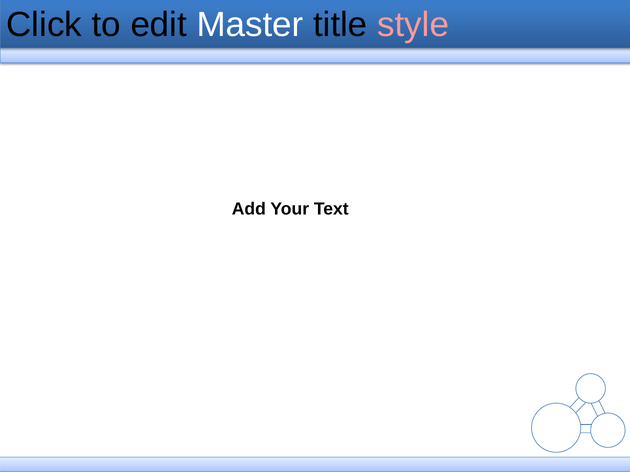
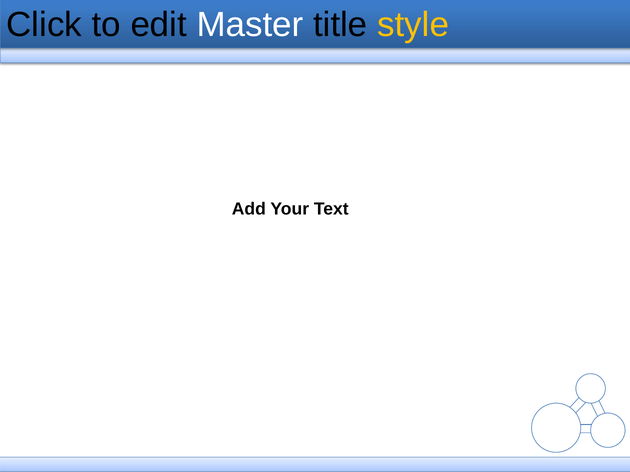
style colour: pink -> yellow (413, 25)
